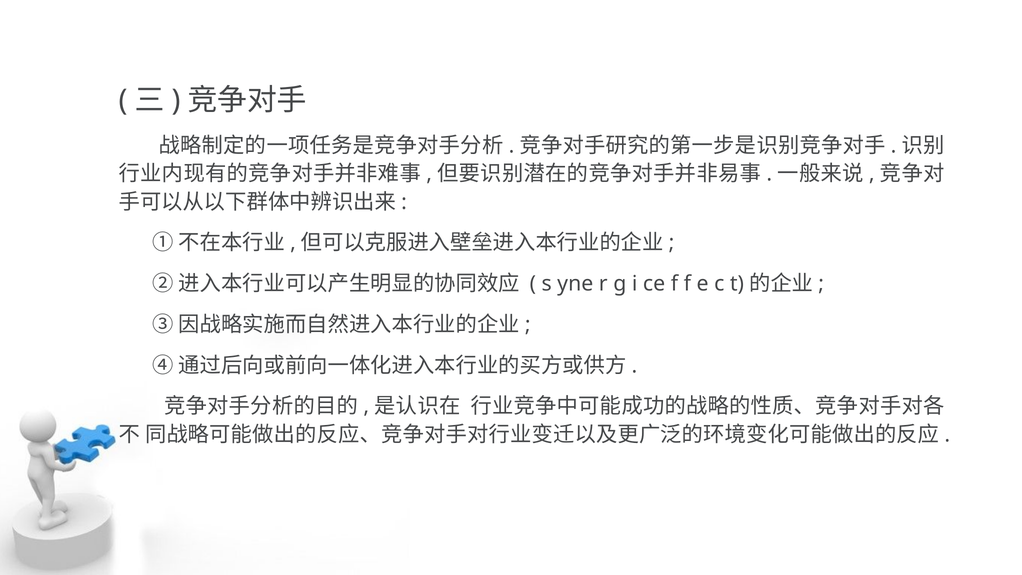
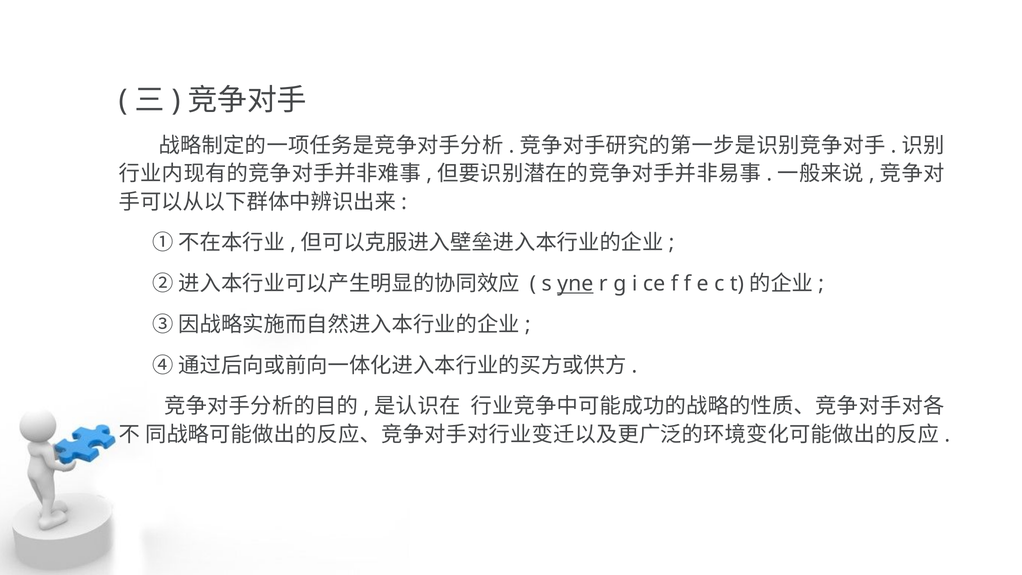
yne underline: none -> present (575, 284)
